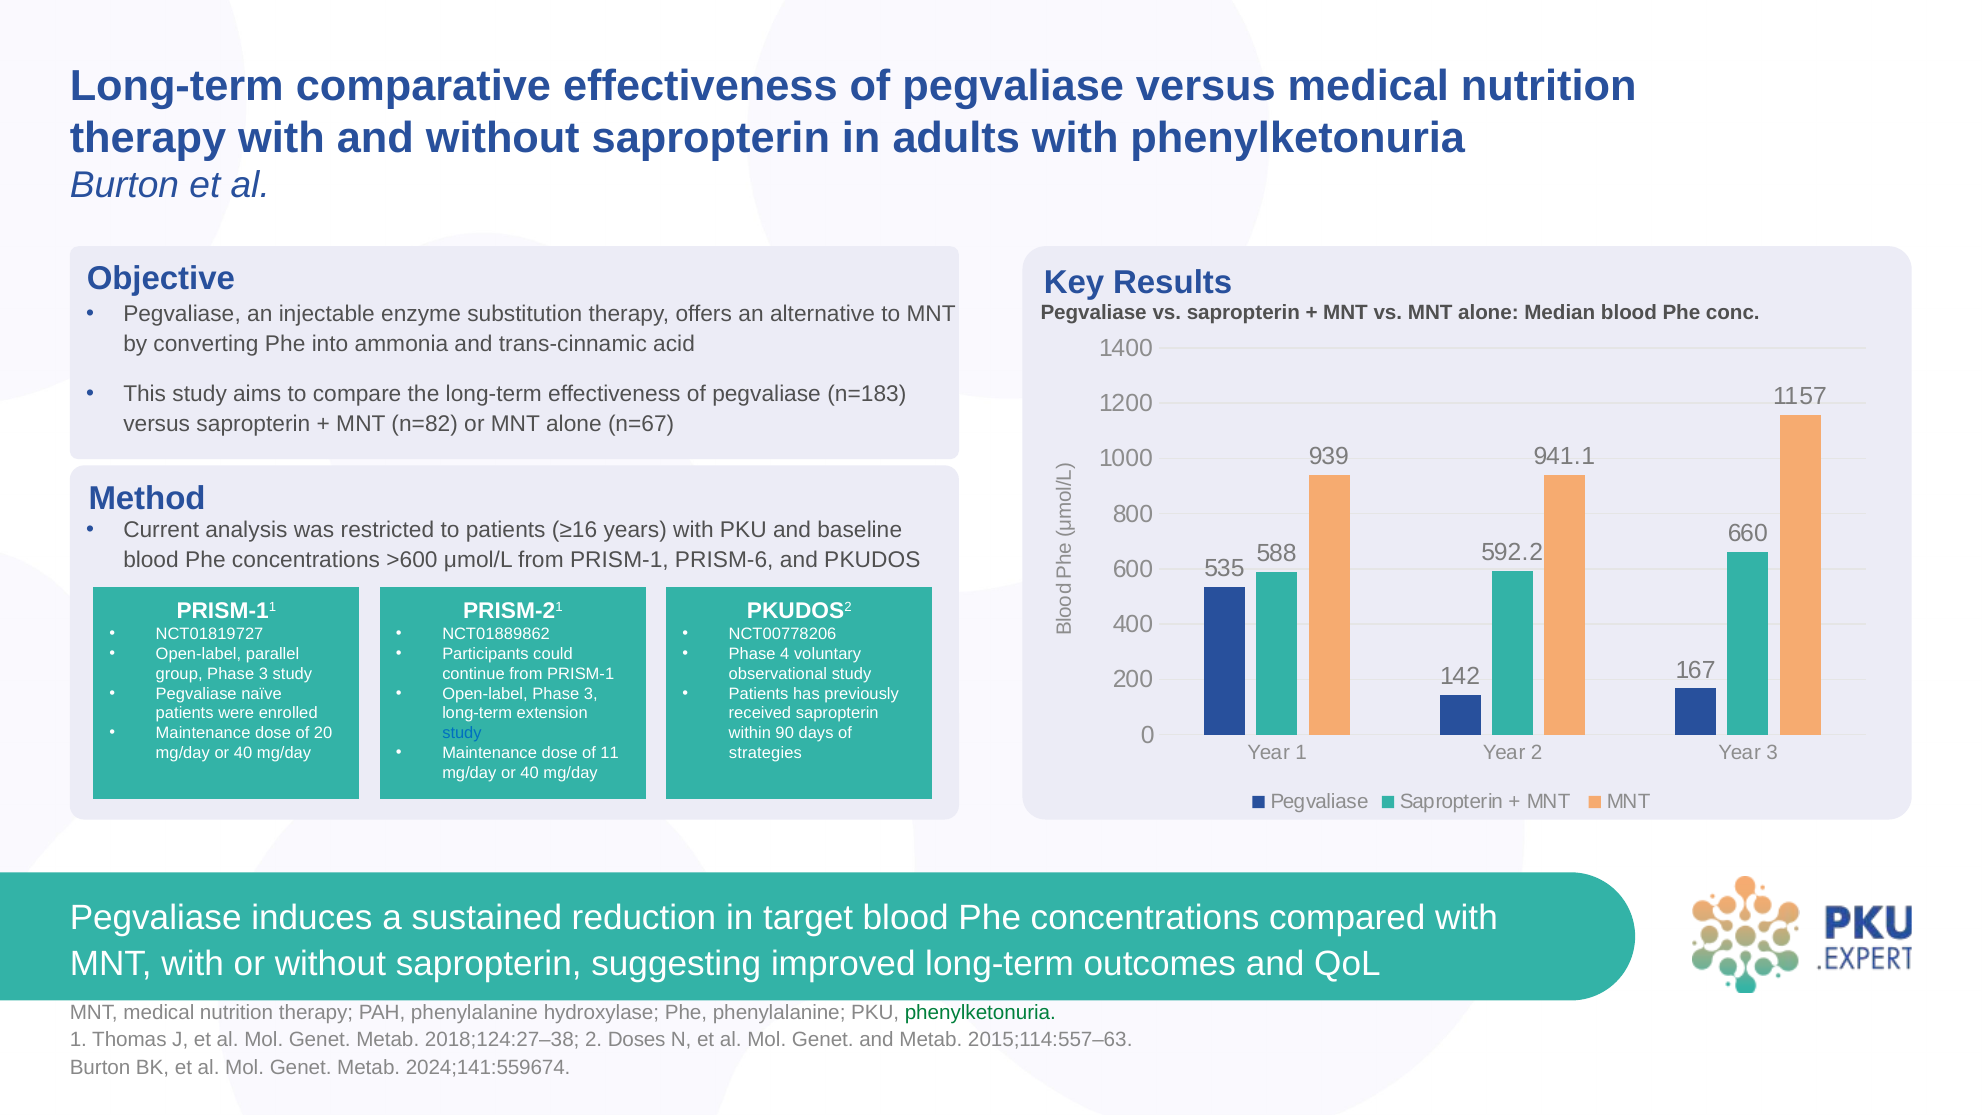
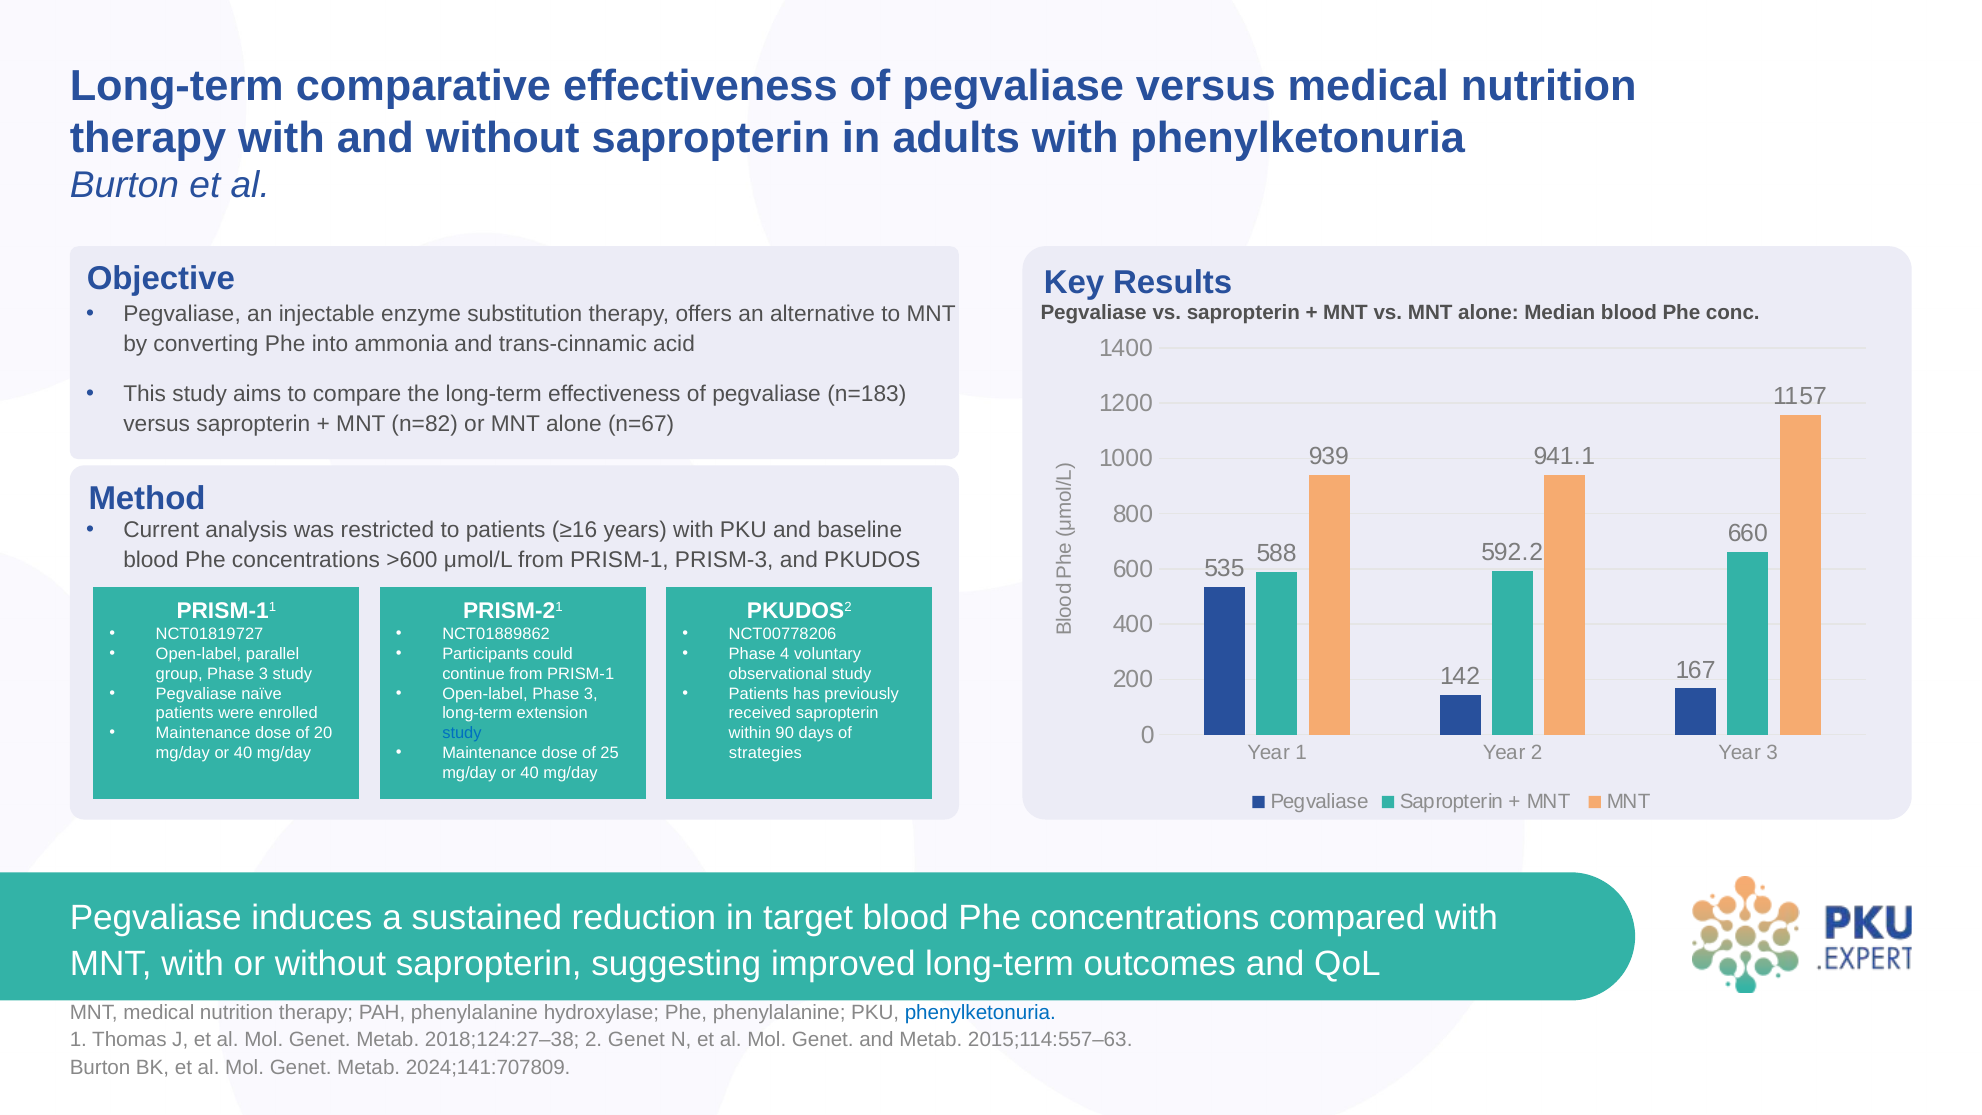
PRISM-6: PRISM-6 -> PRISM-3 (724, 560)
11: 11 -> 25 (610, 753)
phenylketonuria colour: green -> blue (980, 1013)
2 Doses: Doses -> Genet (636, 1040)
2024;141:559674: 2024;141:559674 -> 2024;141:707809 (488, 1067)
